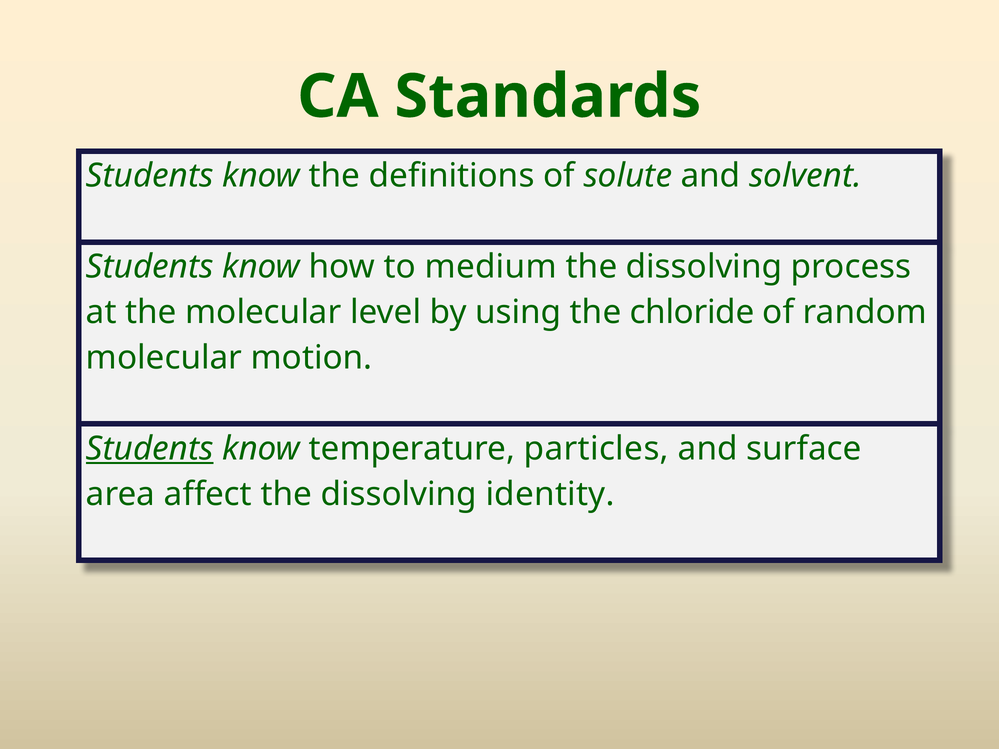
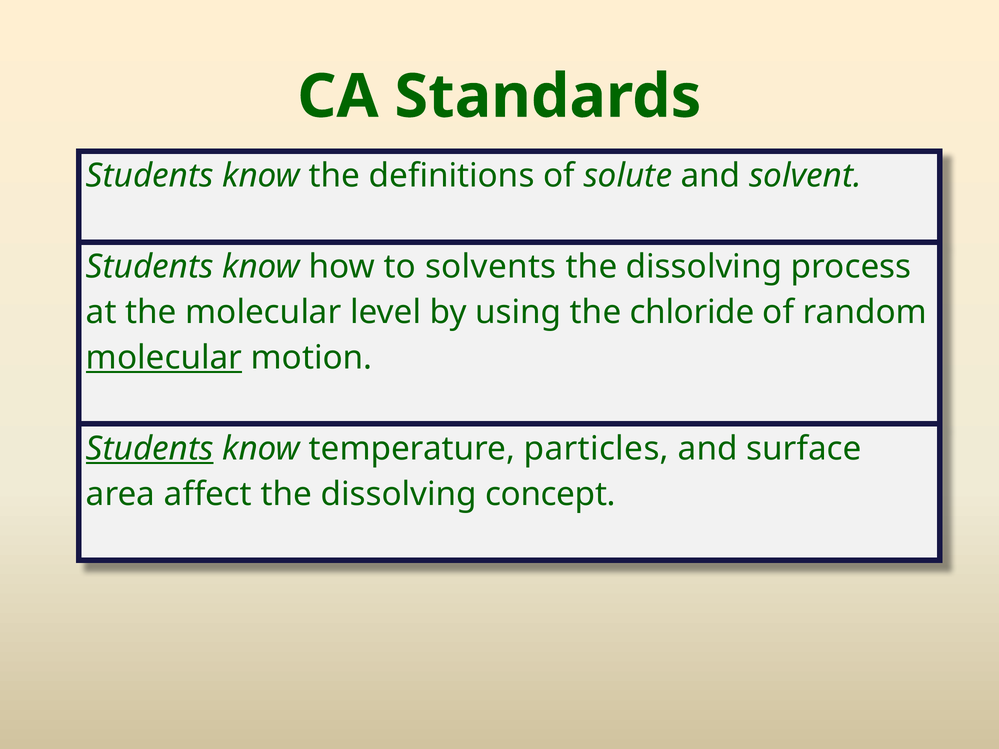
medium: medium -> solvents (491, 267)
molecular underline: none -> present (164, 358)
identity: identity -> concept (550, 494)
